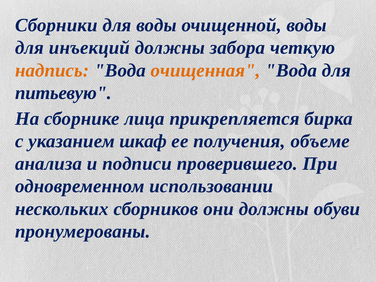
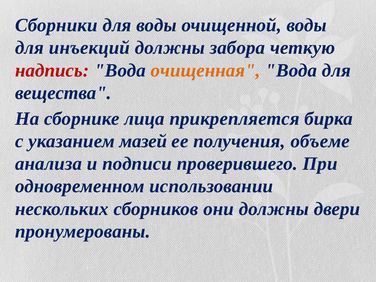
надпись colour: orange -> red (52, 70)
питьевую: питьевую -> вещества (63, 93)
шкаф: шкаф -> мазей (143, 141)
обуви: обуви -> двери (337, 209)
